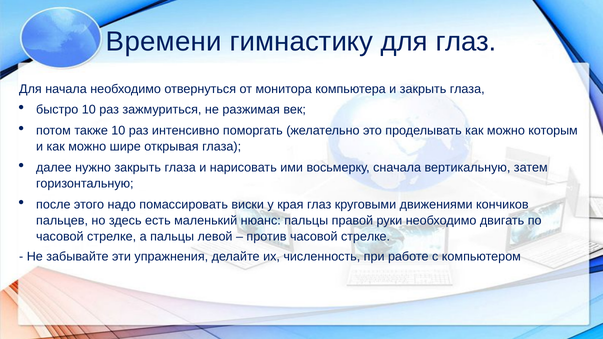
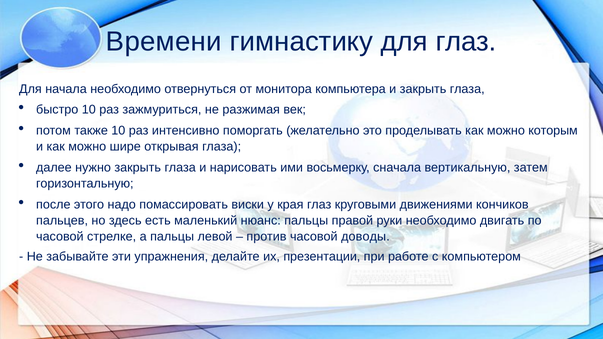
против часовой стрелке: стрелке -> доводы (365, 237)
численность: численность -> презентации (322, 257)
